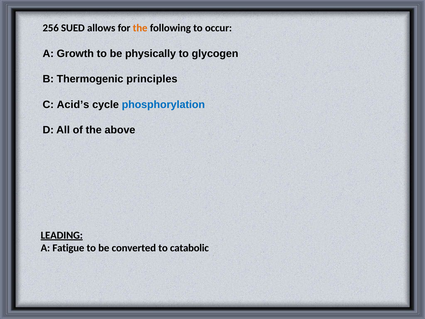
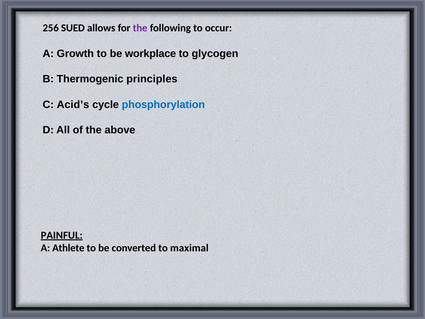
the colour: orange -> purple (140, 28)
physically: physically -> workplace (151, 54)
LEADING: LEADING -> PAINFUL (62, 235)
Fatigue: Fatigue -> Athlete (68, 248)
catabolic: catabolic -> maximal (189, 248)
